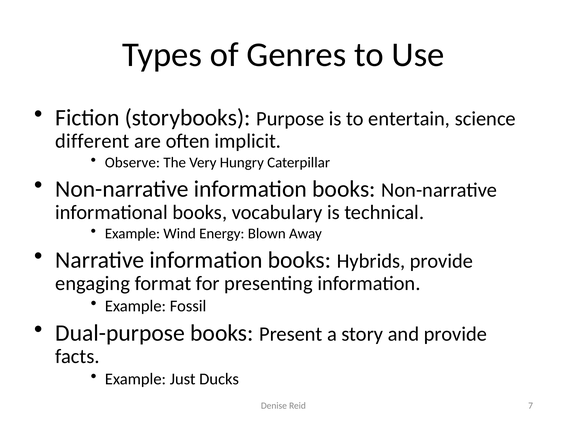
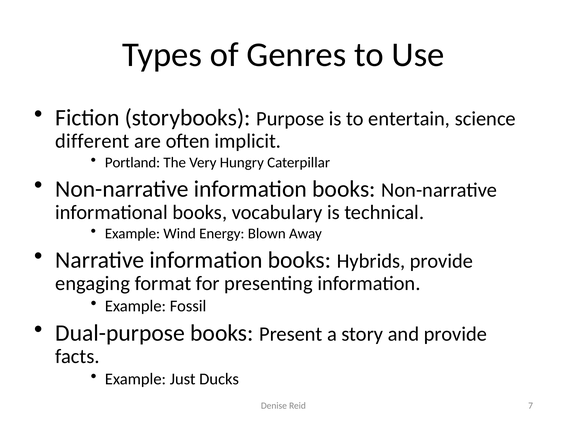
Observe: Observe -> Portland (133, 163)
